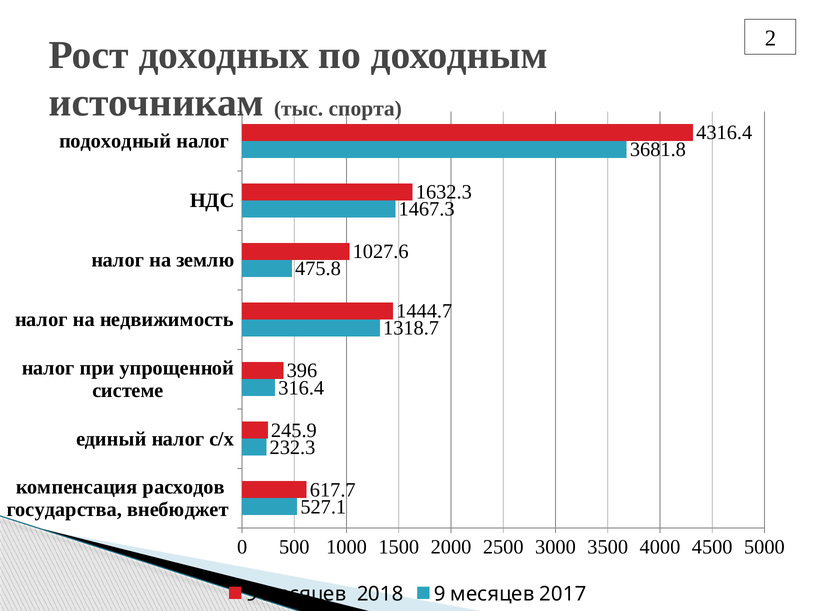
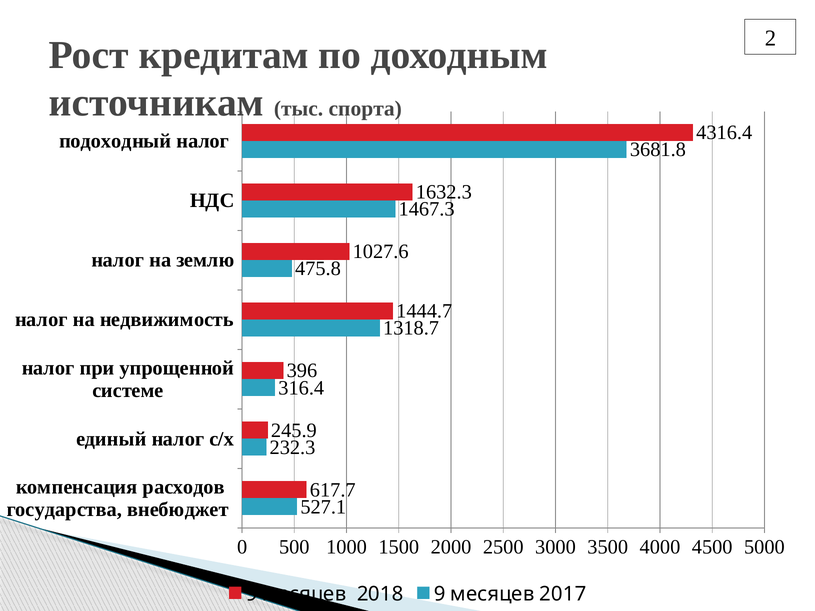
доходных: доходных -> кредитам (224, 55)
